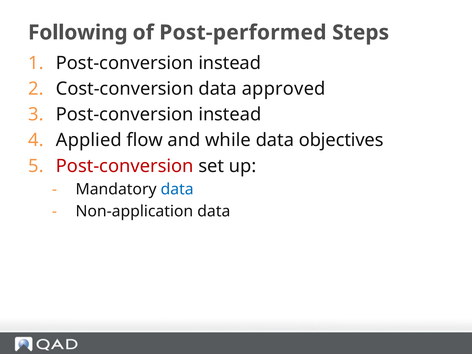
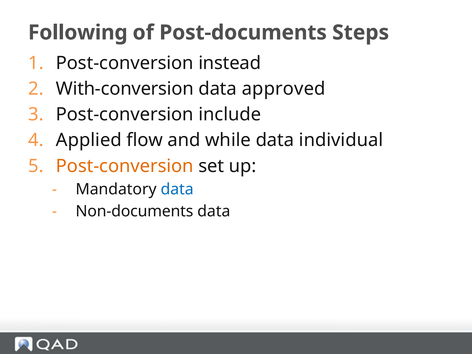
Post-performed: Post-performed -> Post-documents (243, 33)
Cost-conversion: Cost-conversion -> With-conversion (125, 89)
instead: instead -> include (230, 115)
objectives: objectives -> individual (341, 140)
Post-conversion colour: red -> orange (125, 166)
Non-application: Non-application -> Non-documents (134, 211)
